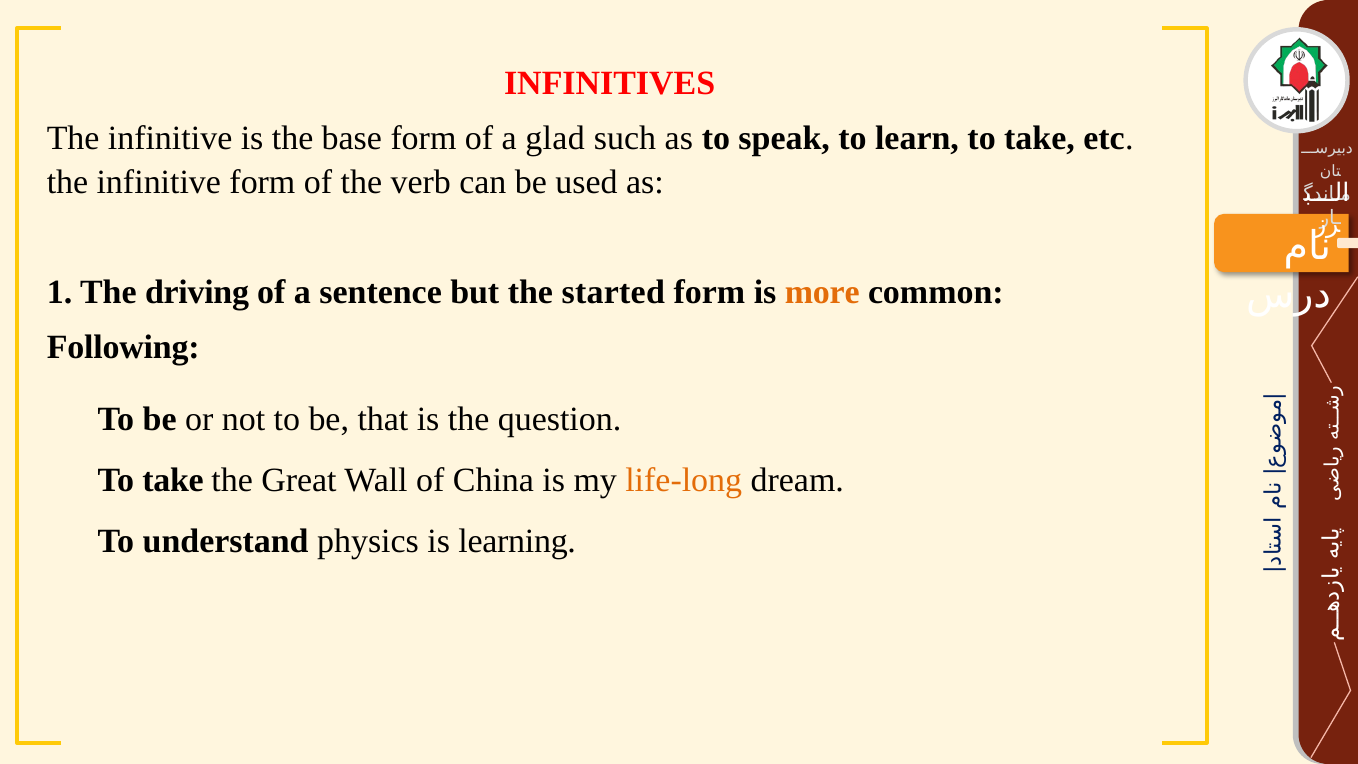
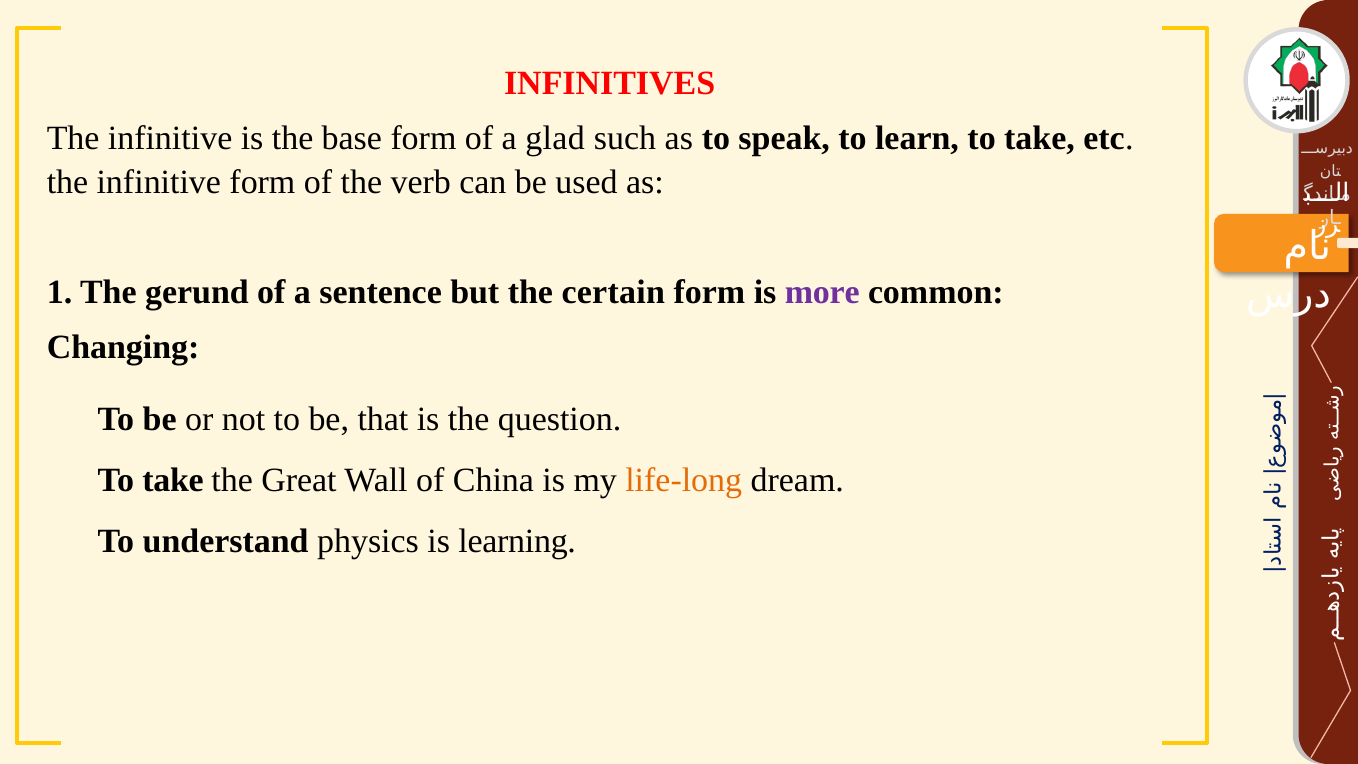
driving: driving -> gerund (197, 292)
started: started -> certain (613, 292)
more colour: orange -> purple (822, 292)
Following: Following -> Changing (123, 347)
